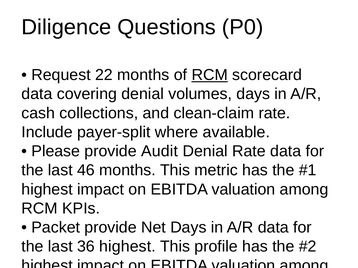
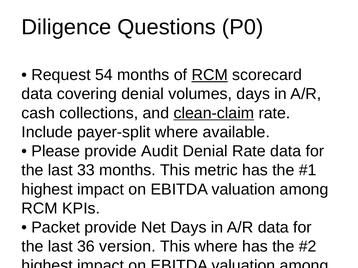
22: 22 -> 54 (104, 75)
clean-claim underline: none -> present (214, 113)
46: 46 -> 33 (86, 171)
36 highest: highest -> version (127, 247)
This profile: profile -> where (216, 247)
